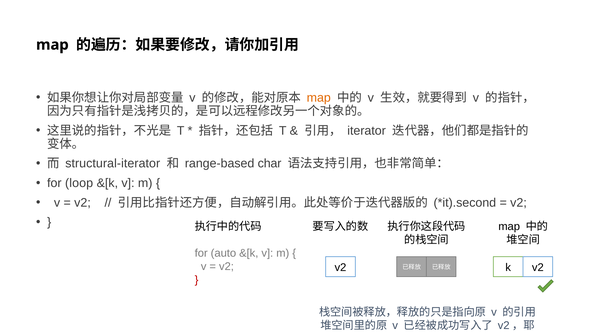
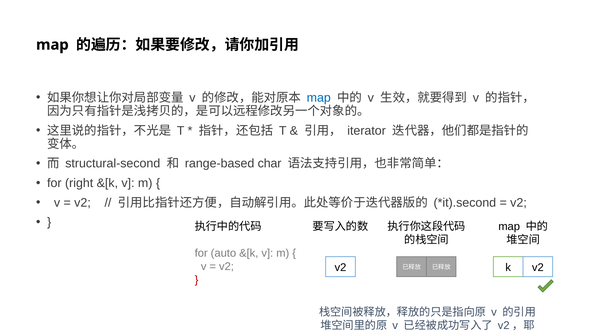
map colour: orange -> blue (319, 98)
structural-iterator: structural-iterator -> structural-second (113, 164)
loop: loop -> right (79, 183)
